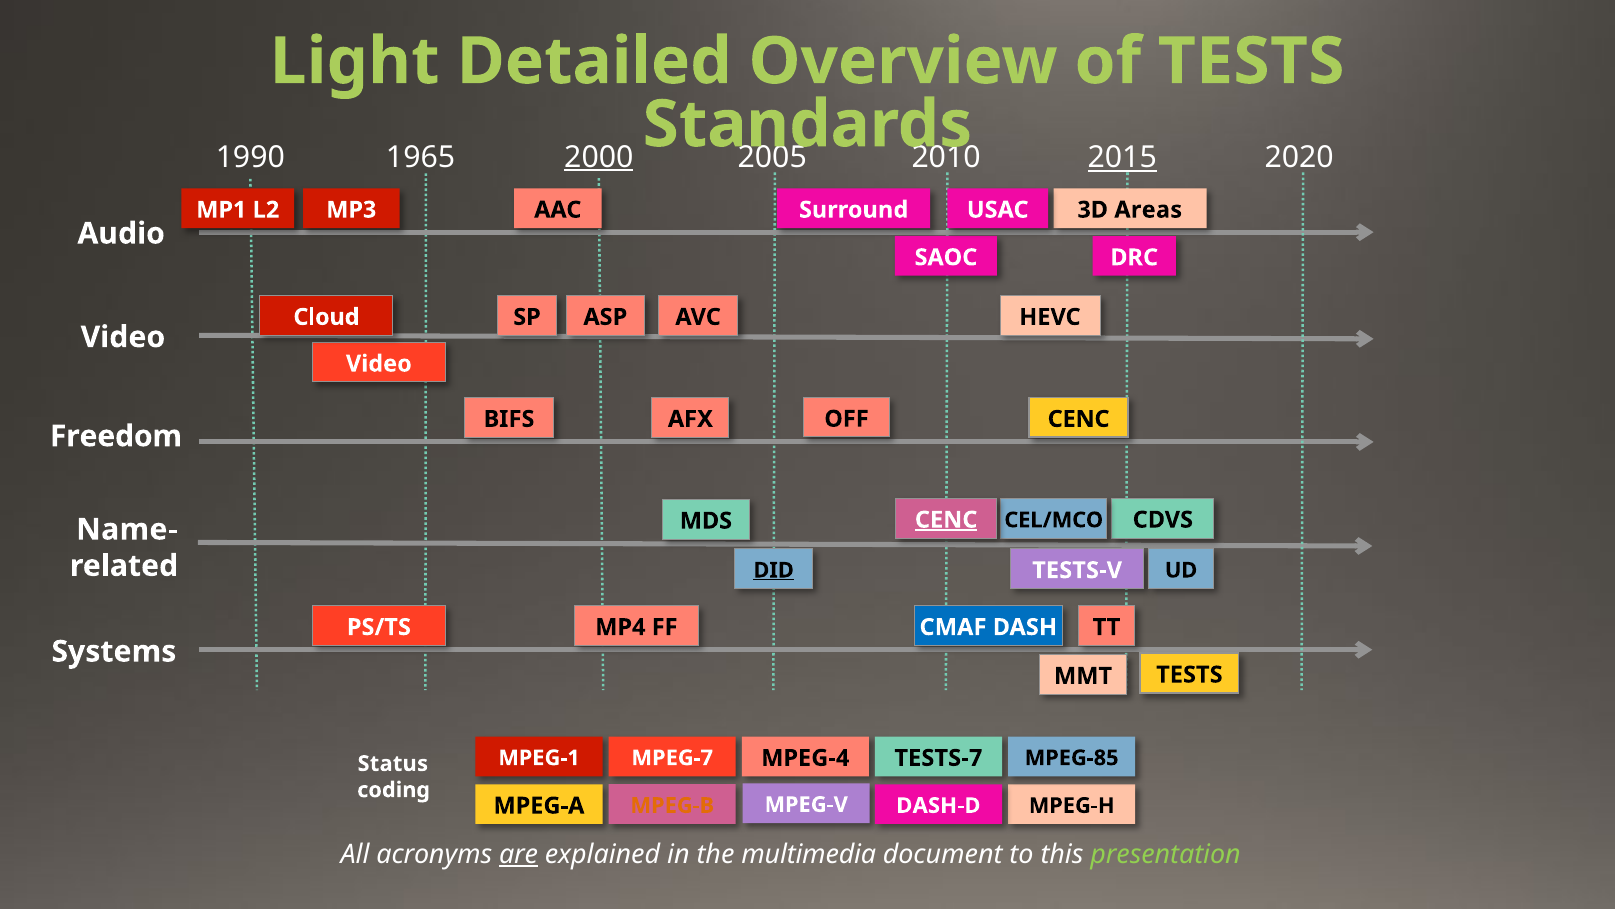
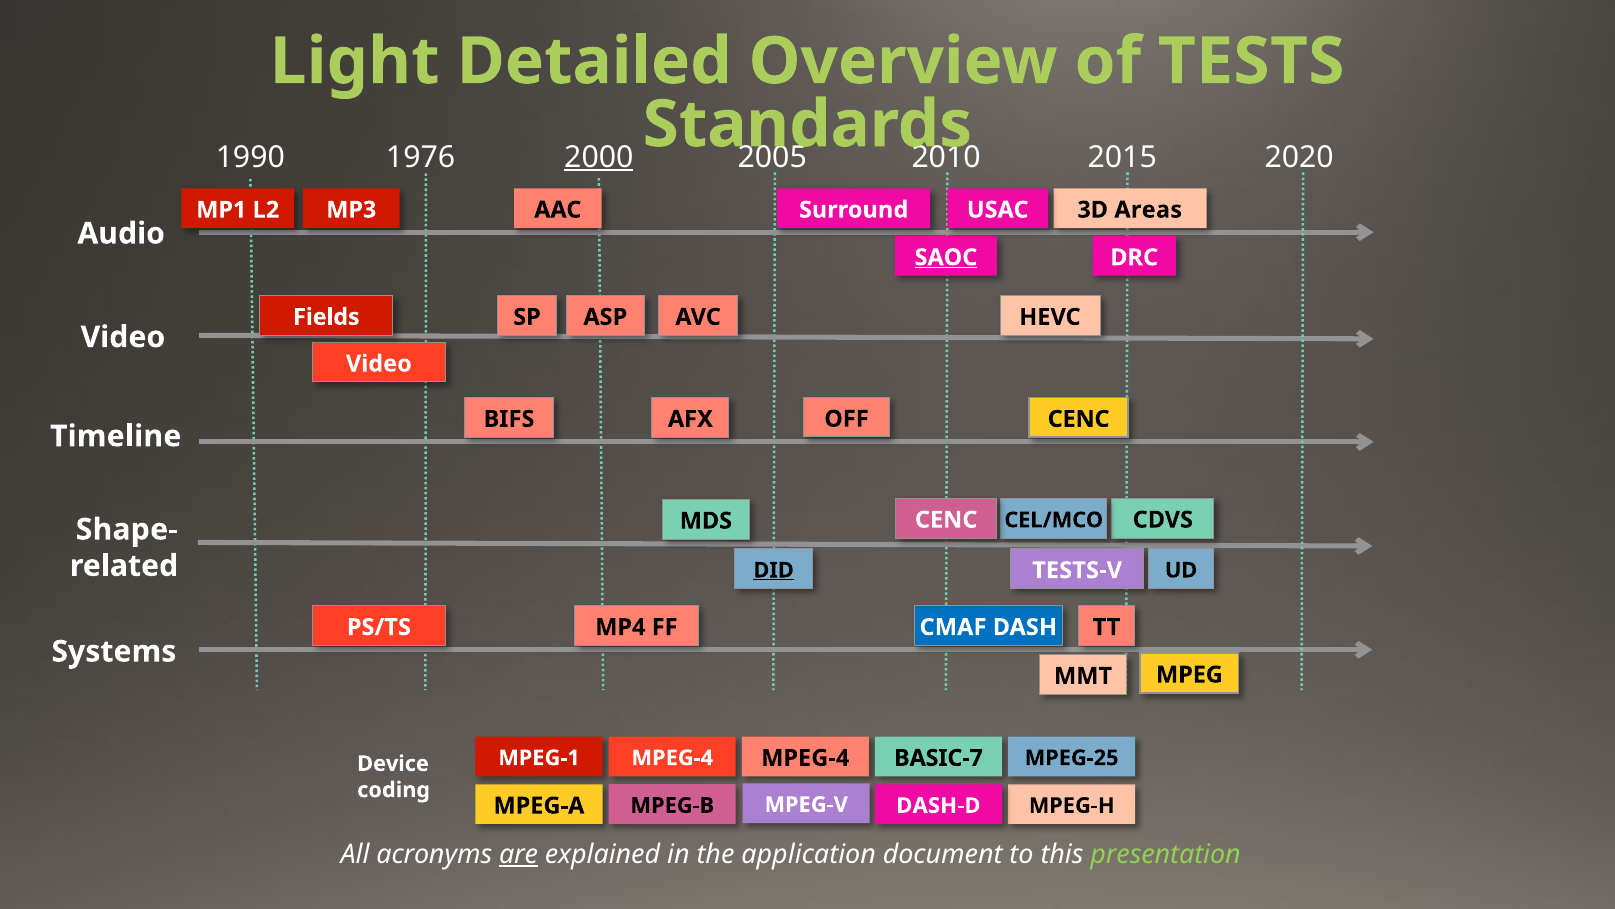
1965: 1965 -> 1976 (421, 158)
2015 underline: present -> none (1122, 158)
SAOC underline: none -> present (946, 257)
Cloud: Cloud -> Fields (326, 317)
Freedom: Freedom -> Timeline (116, 436)
CENC underline: present -> none (946, 519)
Name-: Name- -> Shape- (127, 529)
TESTS: TESTS -> MPEG (1189, 674)
MPEG-1 MPEG-7: MPEG-7 -> MPEG-4 (672, 757)
TESTS-7: TESTS-7 -> BASIC-7 (939, 758)
MPEG-85: MPEG-85 -> MPEG-25 (1072, 757)
Status: Status -> Device (393, 763)
MPEG-B colour: orange -> black (672, 805)
multimedia: multimedia -> application (809, 854)
